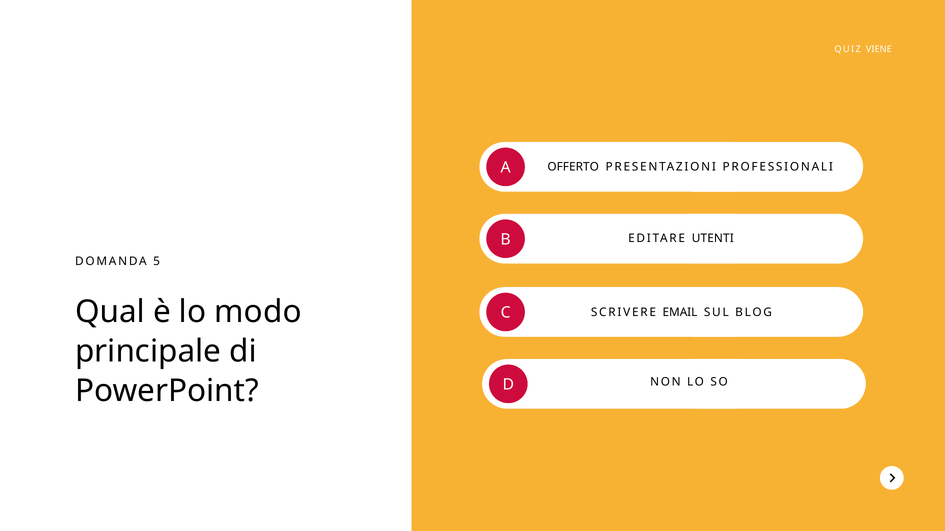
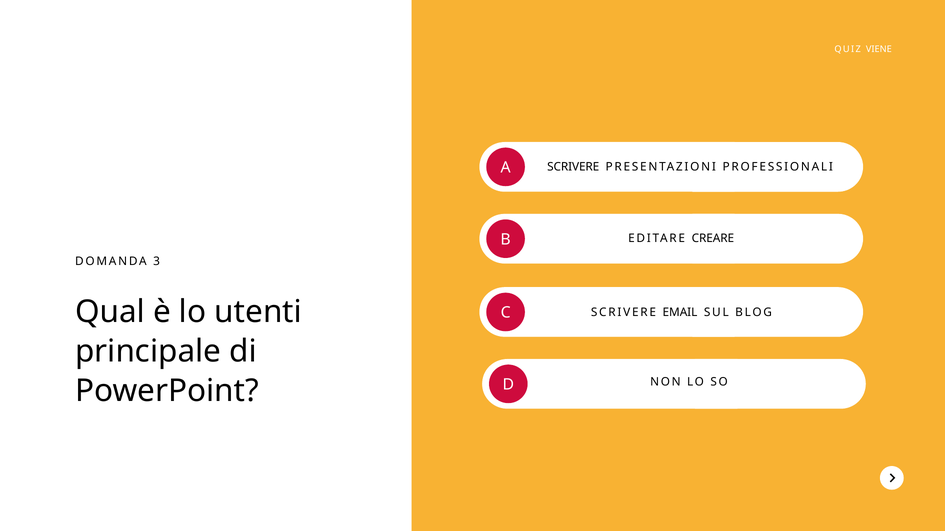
OFFERTO: OFFERTO -> SCRIVERE (573, 167)
UTENTI: UTENTI -> CREARE (713, 239)
5: 5 -> 3 (157, 261)
modo: modo -> utenti (258, 312)
